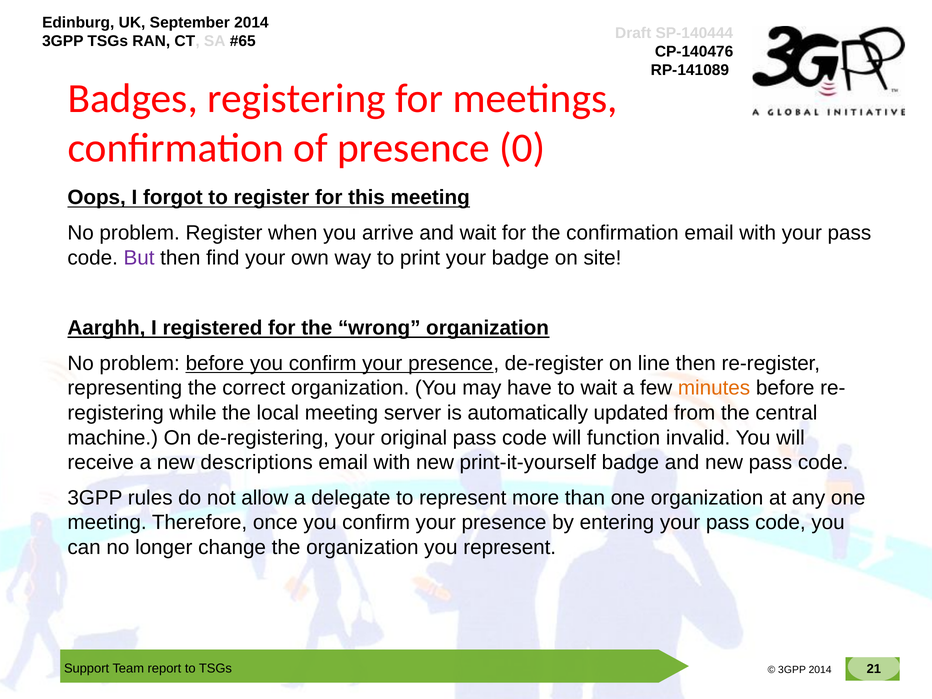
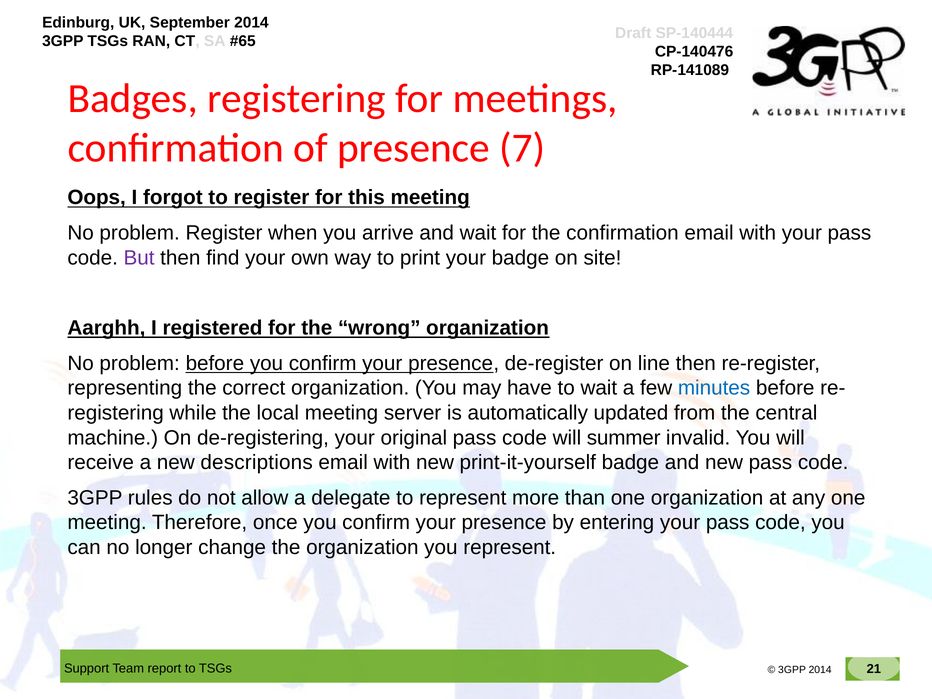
0: 0 -> 7 (522, 148)
minutes colour: orange -> blue (714, 388)
function: function -> summer (624, 438)
